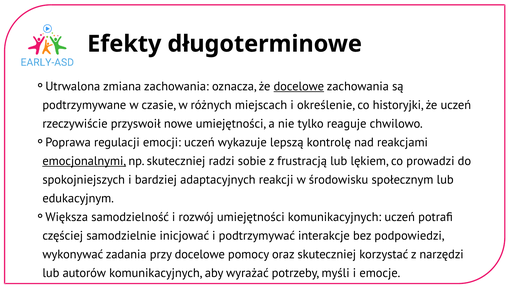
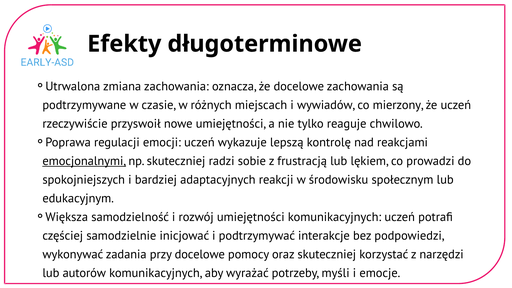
docelowe underline: present -> none (299, 86)
określenie: określenie -> wywiadów (326, 105)
historyjki: historyjki -> mierzony (398, 105)
